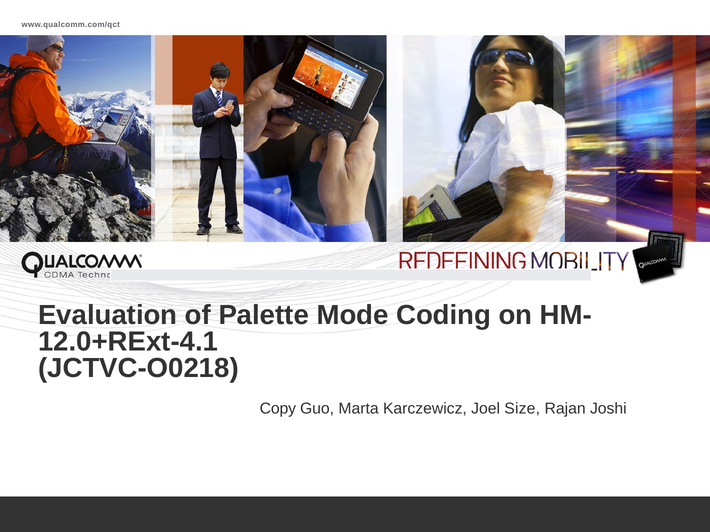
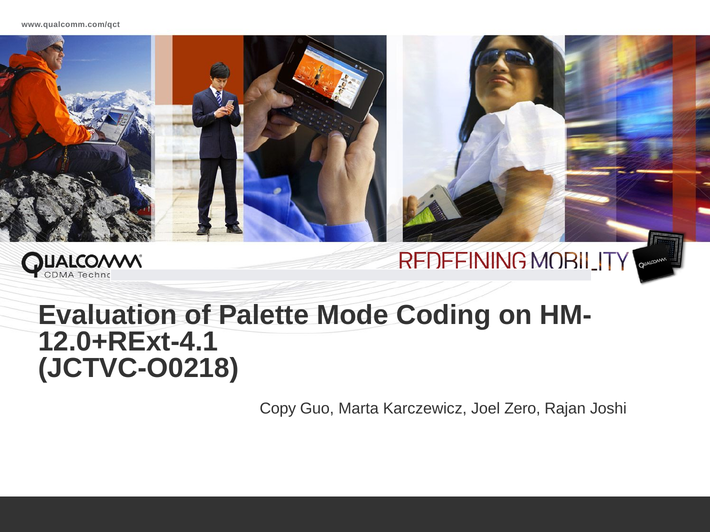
Size: Size -> Zero (522, 409)
